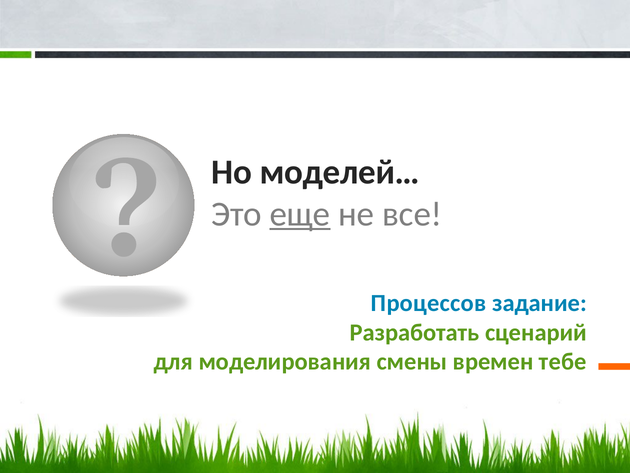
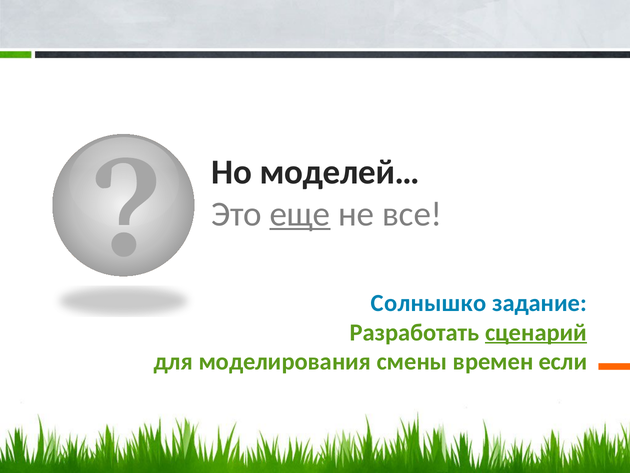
Процессов: Процессов -> Солнышко (429, 303)
сценарий underline: none -> present (536, 332)
тебе: тебе -> если (563, 361)
